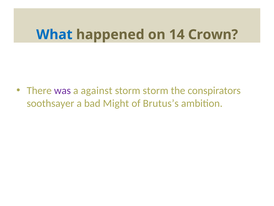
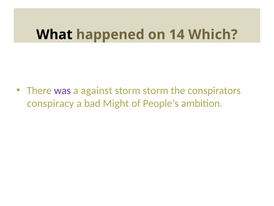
What colour: blue -> black (54, 35)
Crown: Crown -> Which (213, 35)
soothsayer: soothsayer -> conspiracy (50, 103)
Brutus’s: Brutus’s -> People’s (161, 103)
